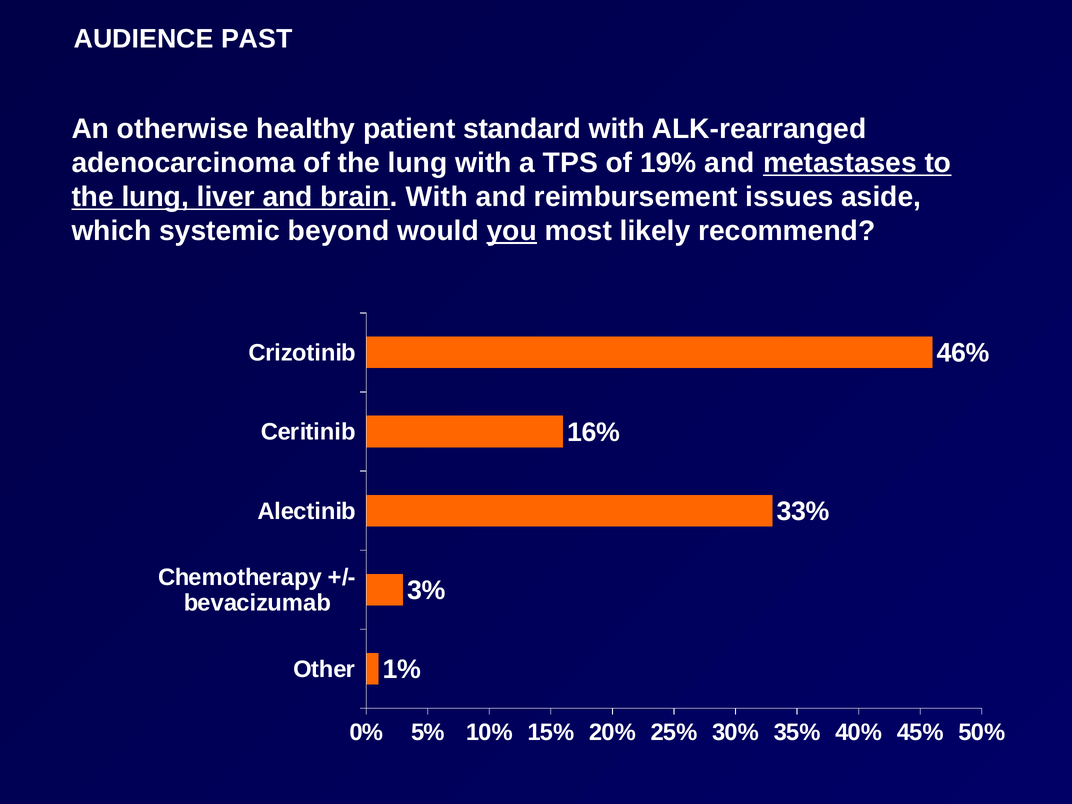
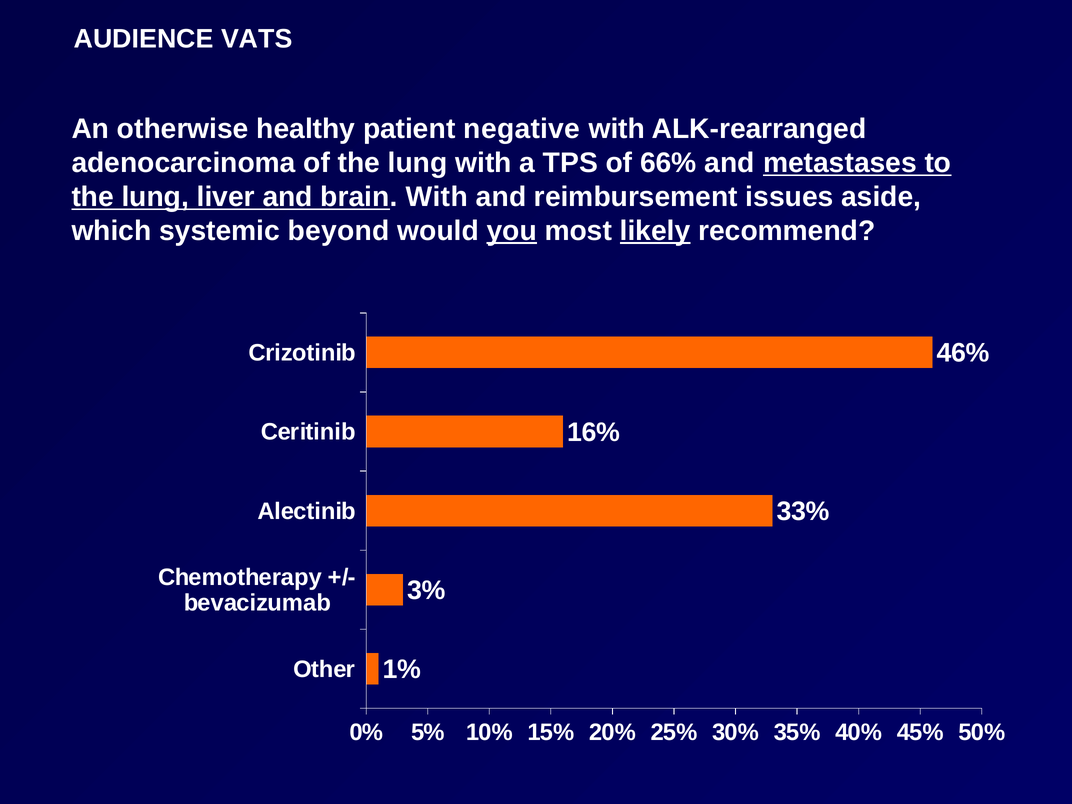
PAST: PAST -> VATS (257, 39)
standard: standard -> negative (522, 129)
19%: 19% -> 66% (668, 163)
likely underline: none -> present (655, 231)
